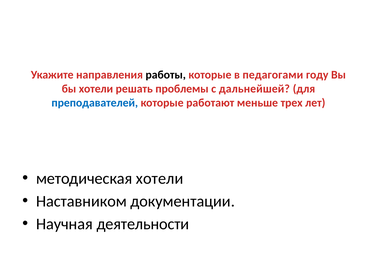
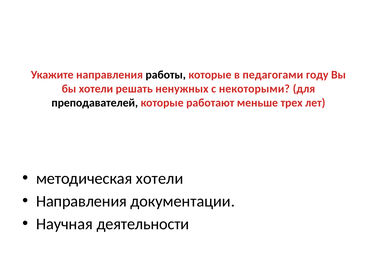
проблемы: проблемы -> ненужных (182, 89)
дальнейшей: дальнейшей -> некоторыми (254, 89)
преподавателей colour: blue -> black (95, 103)
Наставником: Наставником -> Направления (81, 201)
